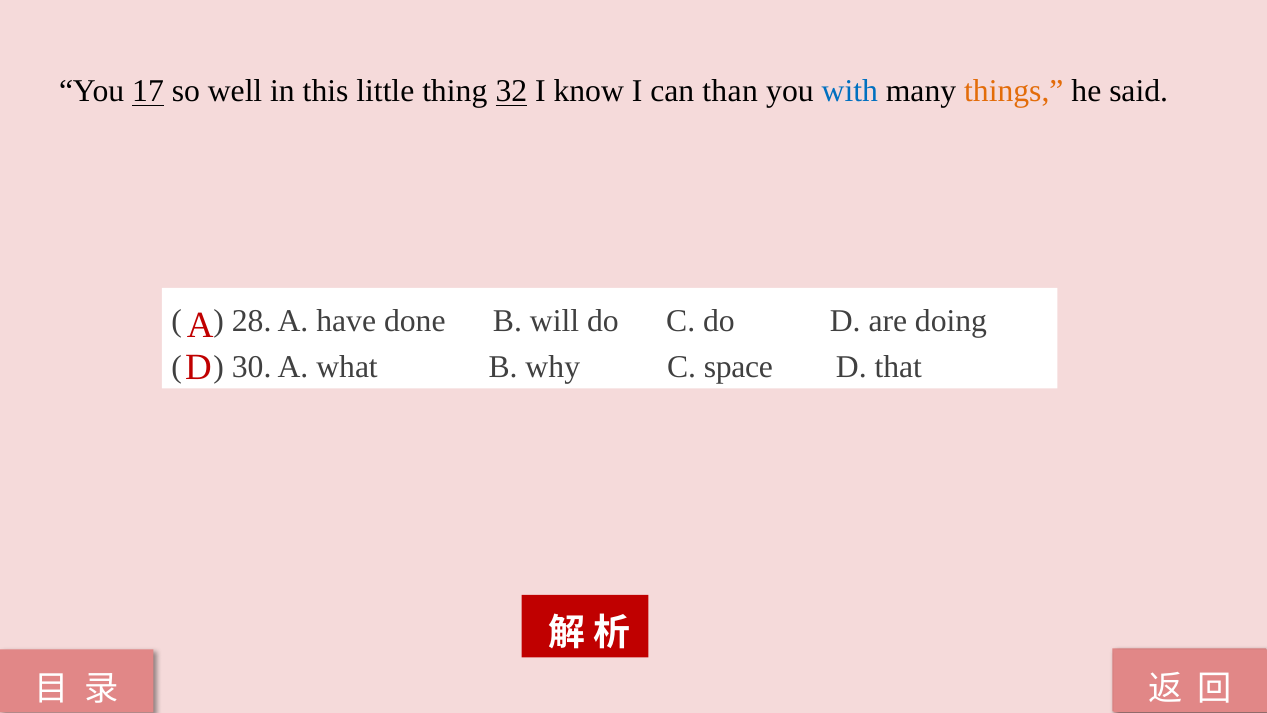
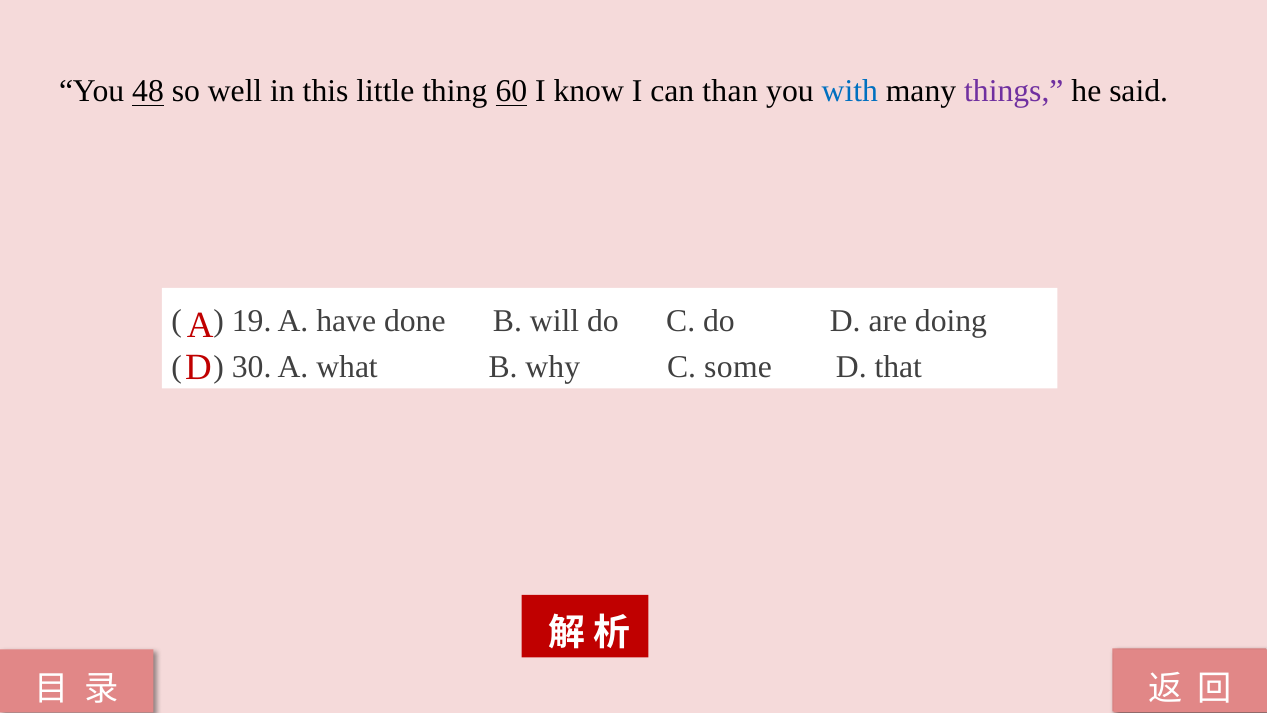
17: 17 -> 48 (148, 91)
32: 32 -> 60 (511, 91)
things colour: orange -> purple (1014, 91)
28: 28 -> 19 (252, 321)
space: space -> some (738, 367)
